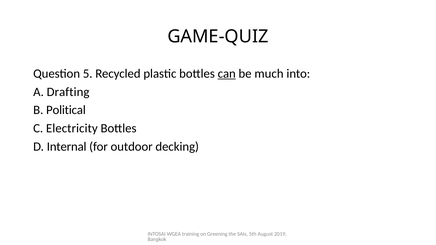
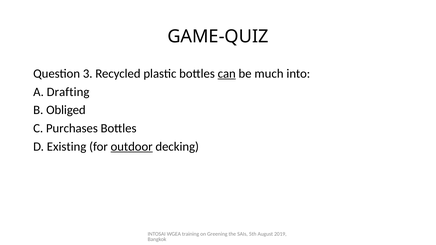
5: 5 -> 3 (88, 74)
Political: Political -> Obliged (66, 110)
Electricity: Electricity -> Purchases (72, 128)
Internal: Internal -> Existing (67, 147)
outdoor underline: none -> present (132, 147)
